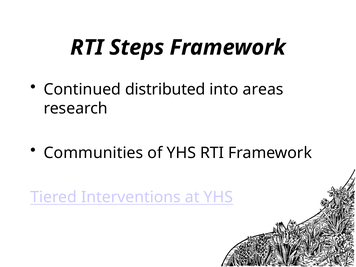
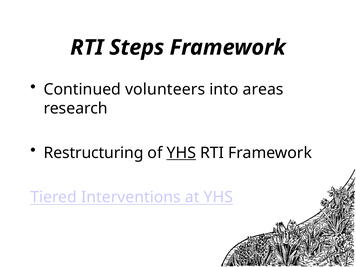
distributed: distributed -> volunteers (165, 90)
Communities: Communities -> Restructuring (94, 153)
YHS underline: none -> present (181, 153)
